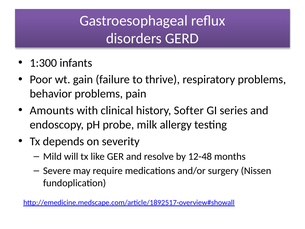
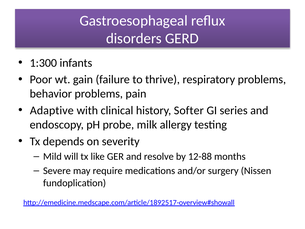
Amounts: Amounts -> Adaptive (52, 110)
12-48: 12-48 -> 12-88 (200, 156)
